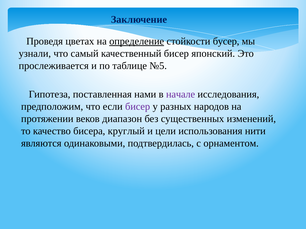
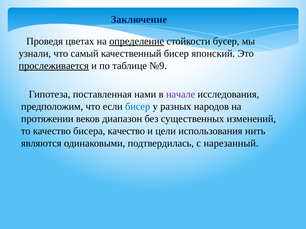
прослеживается underline: none -> present (54, 66)
№5: №5 -> №9 (158, 66)
бисер colour: purple -> blue (138, 107)
бисера круглый: круглый -> качество (126, 131)
нити: нити -> нить (255, 131)
орнаментом: орнаментом -> нарезанный (231, 143)
